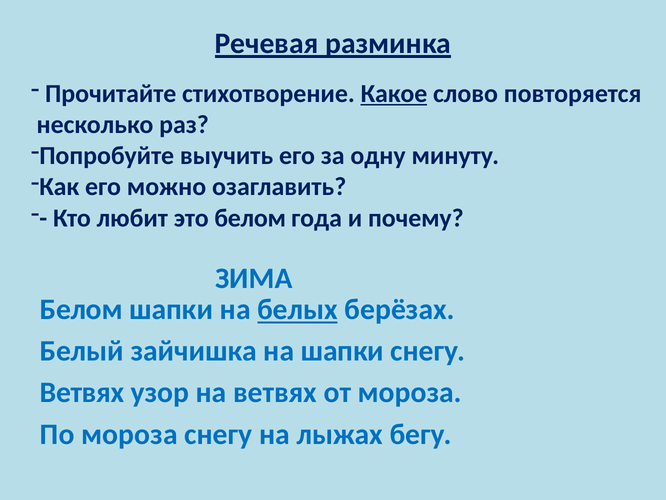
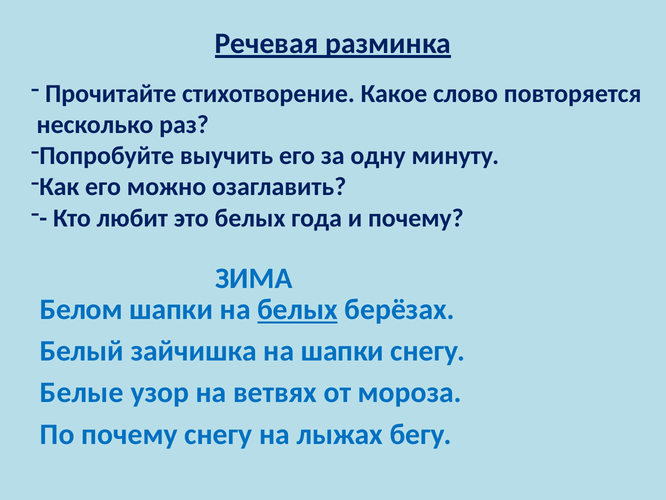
Какое underline: present -> none (394, 93)
это белом: белом -> белых (250, 218)
Ветвях: Ветвях -> Белые (82, 392)
По мороза: мороза -> почему (129, 434)
